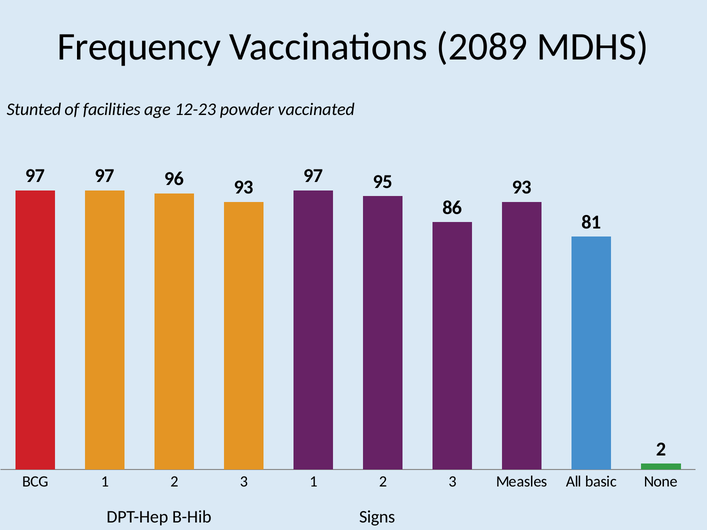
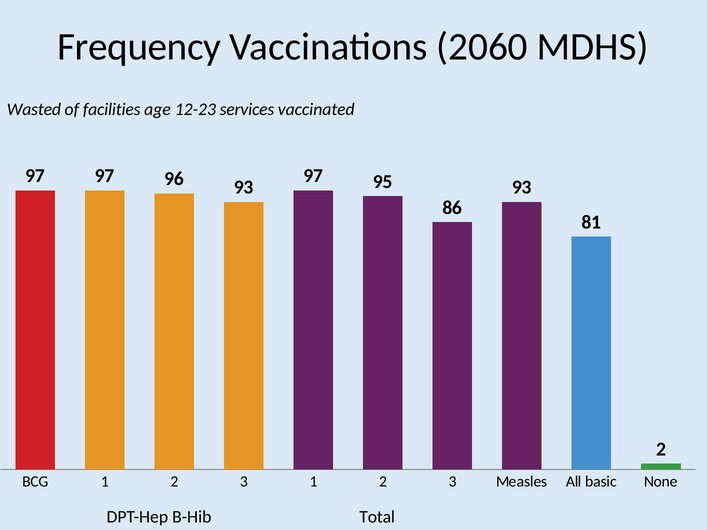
2089: 2089 -> 2060 (482, 47)
Stunted: Stunted -> Wasted (34, 110)
powder: powder -> services (247, 110)
Signs: Signs -> Total (377, 517)
